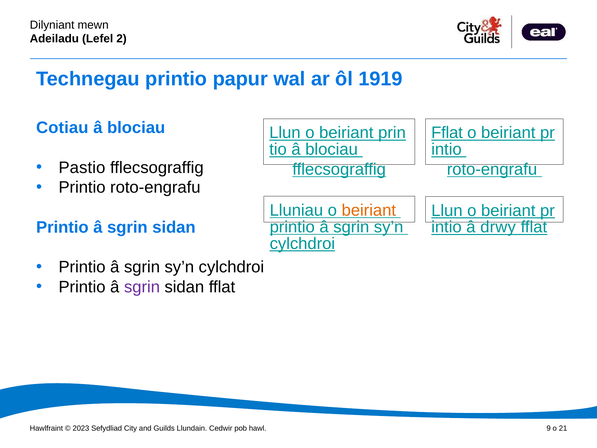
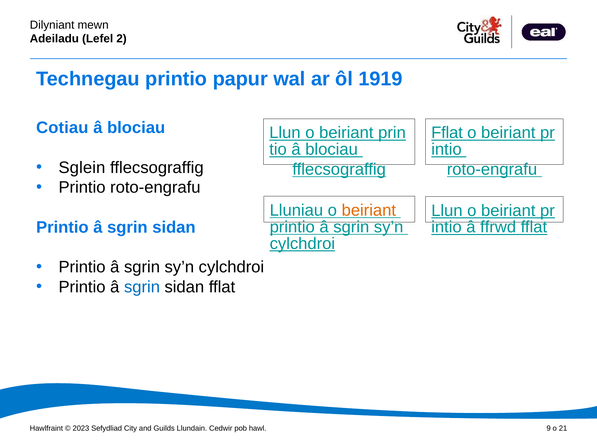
Pastio: Pastio -> Sglein (82, 167)
drwy: drwy -> ffrwd (498, 227)
sgrin colour: purple -> blue (142, 287)
